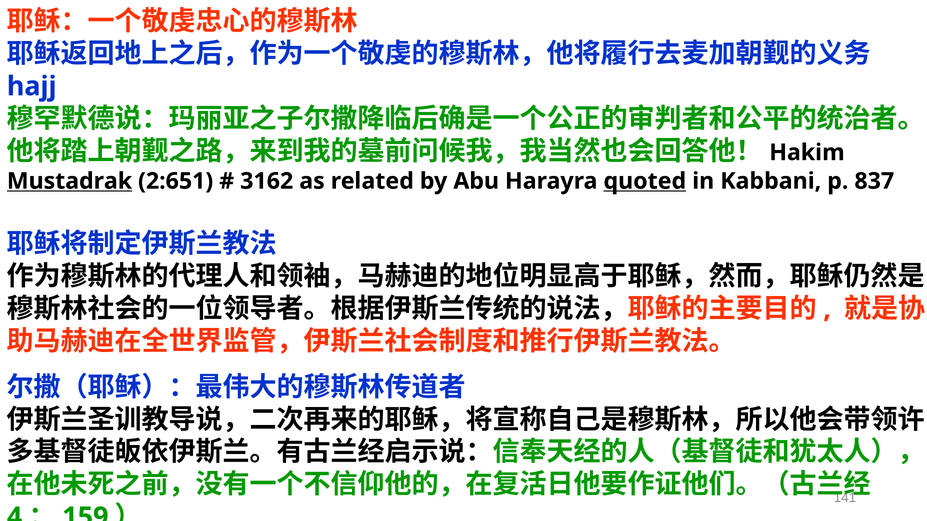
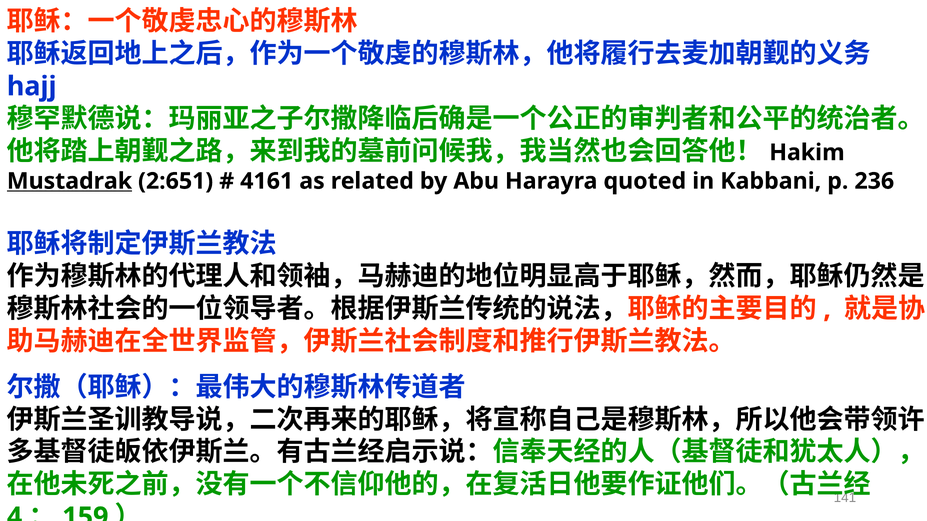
3162: 3162 -> 4161 (267, 181)
quoted underline: present -> none (645, 181)
837: 837 -> 236 (874, 181)
